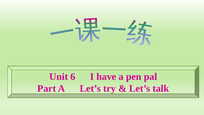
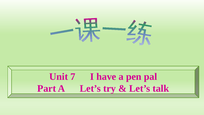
6: 6 -> 7 (73, 76)
